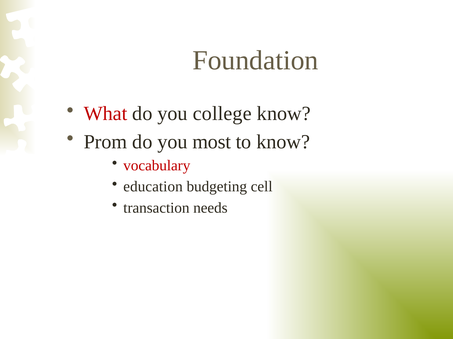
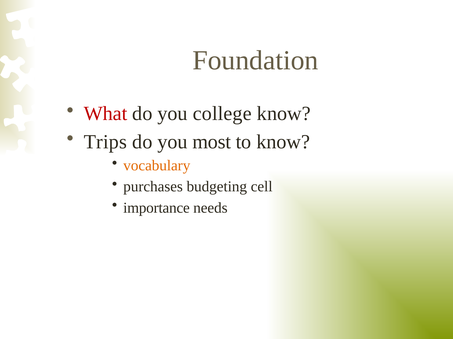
Prom: Prom -> Trips (105, 142)
vocabulary colour: red -> orange (157, 166)
education: education -> purchases (153, 187)
transaction: transaction -> importance (156, 208)
